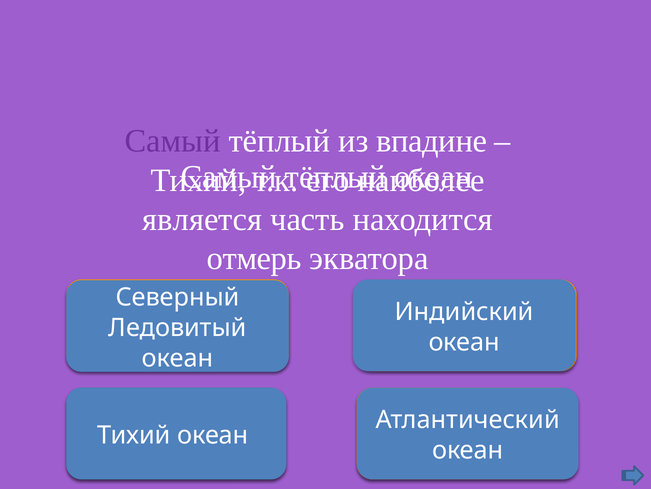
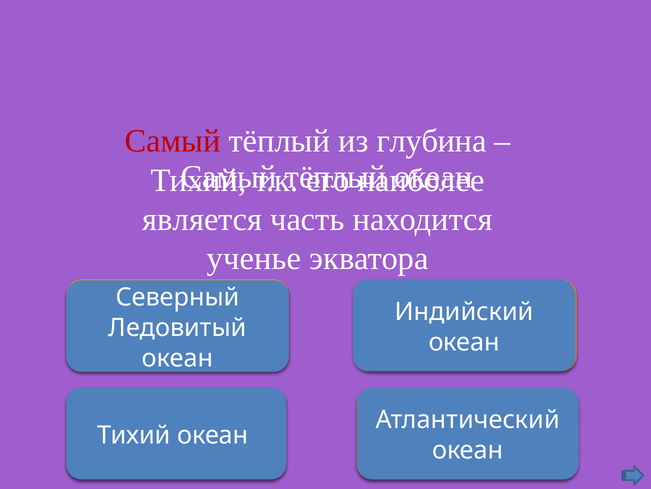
Самый colour: purple -> red (173, 141)
впадине: впадине -> глубина (432, 141)
отмерь: отмерь -> ученье (254, 258)
